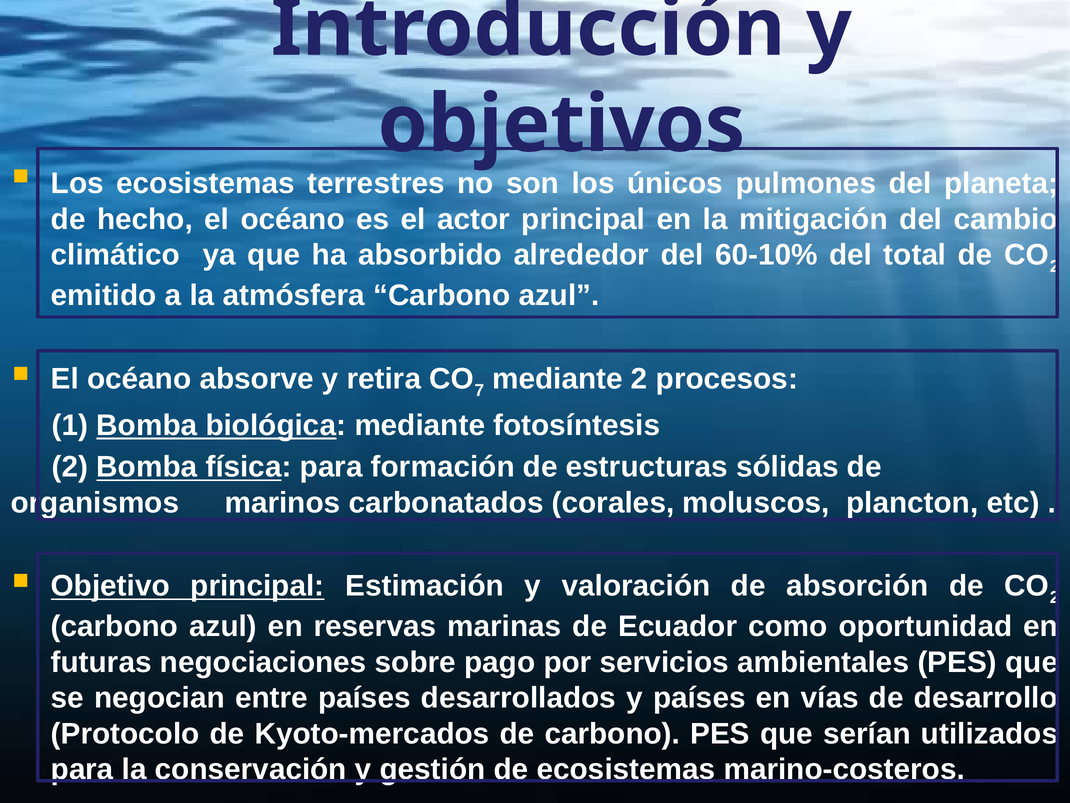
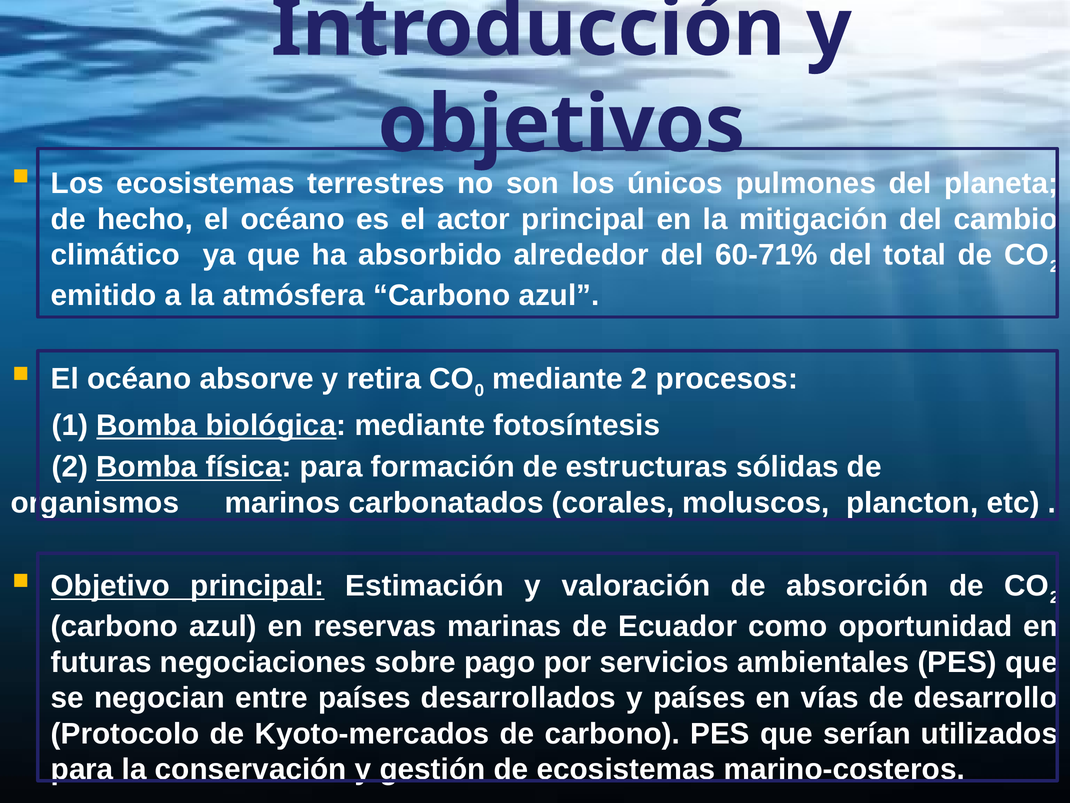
60-10%: 60-10% -> 60-71% (766, 255)
7: 7 -> 0 (479, 390)
